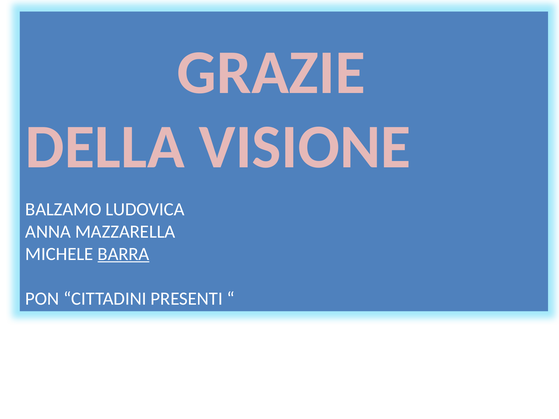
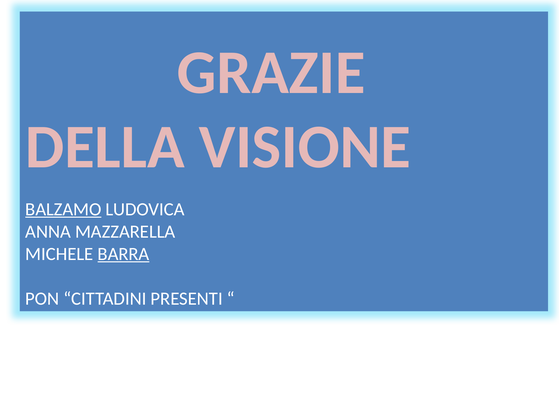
BALZAMO underline: none -> present (63, 209)
